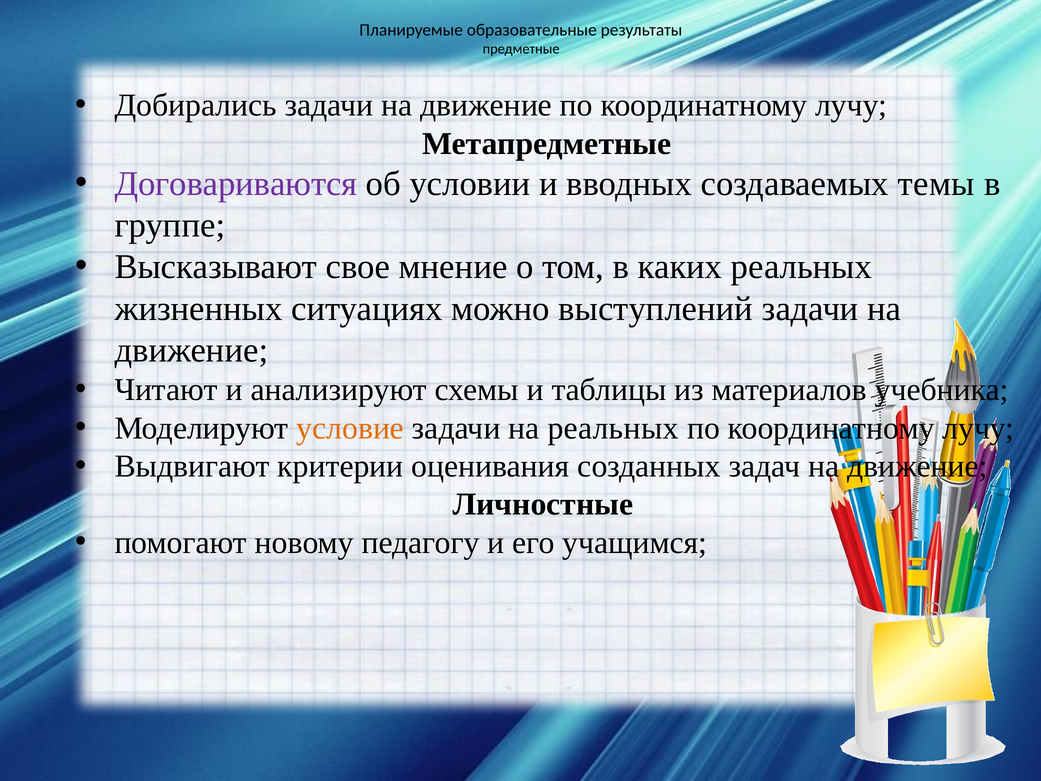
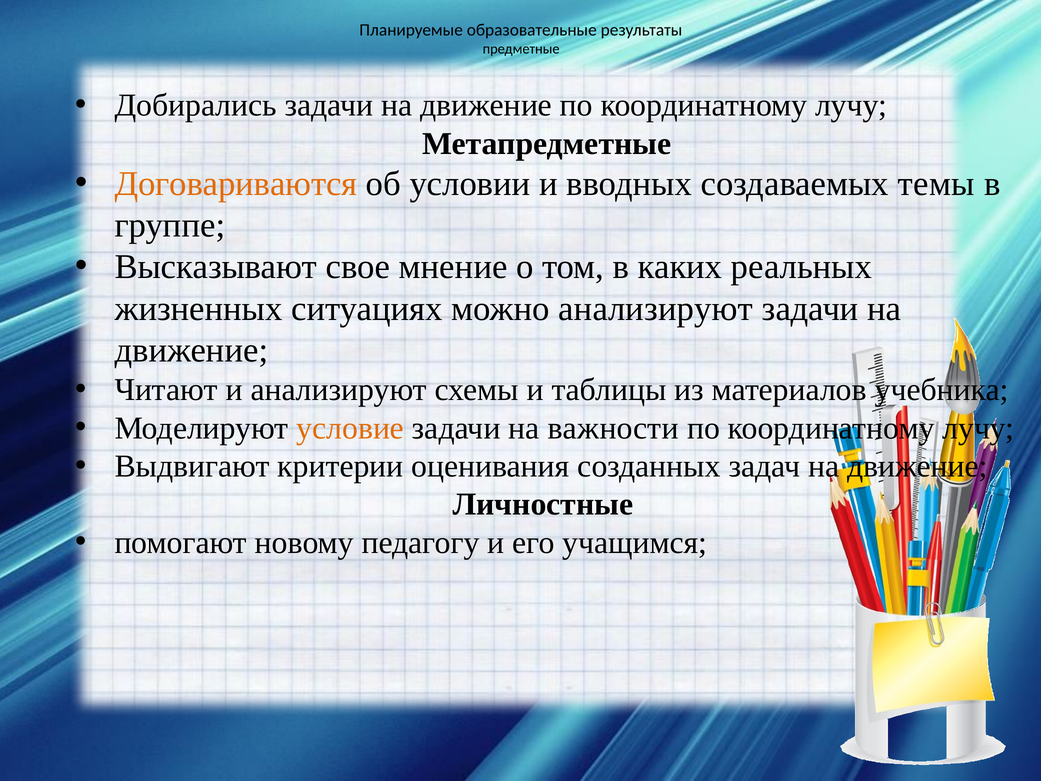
Договариваются colour: purple -> orange (236, 184)
можно выступлений: выступлений -> анализируют (656, 309)
на реальных: реальных -> важности (613, 428)
